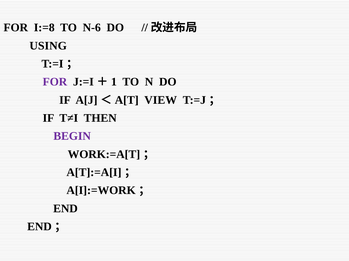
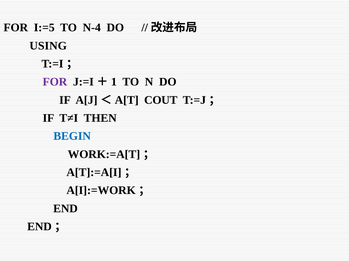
I:=8: I:=8 -> I:=5 (44, 28)
N-6: N-6 -> N-4 (92, 28)
VIEW: VIEW -> COUT (161, 100)
BEGIN colour: purple -> blue (72, 137)
